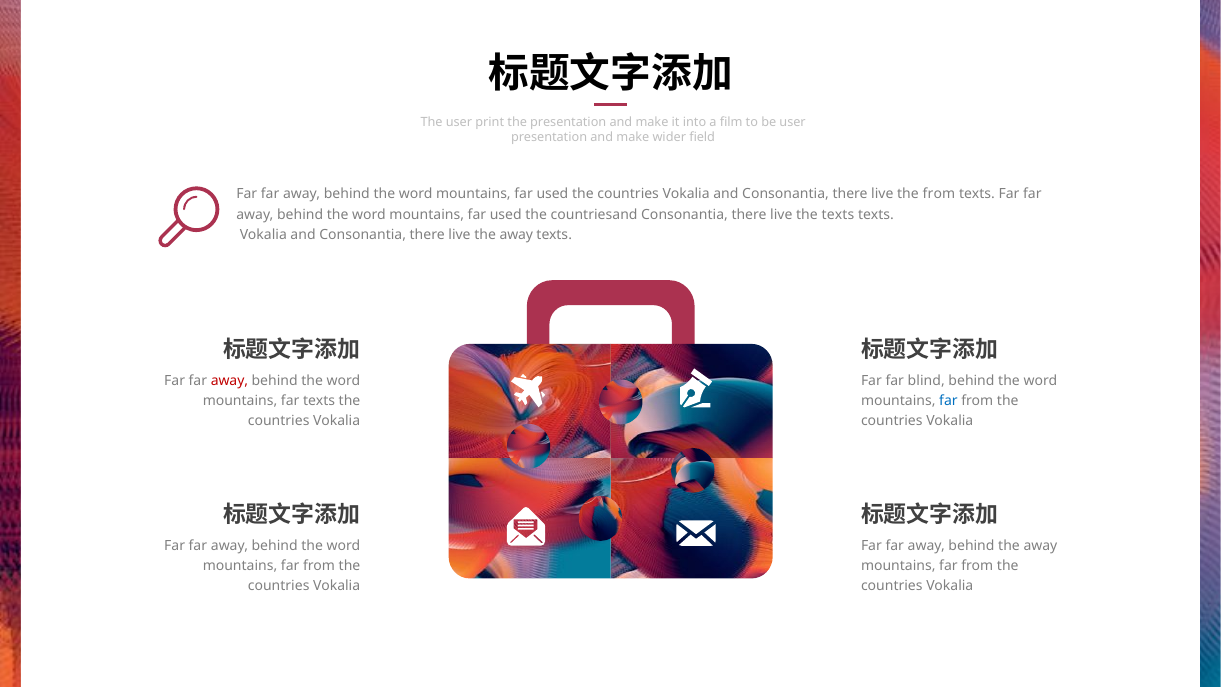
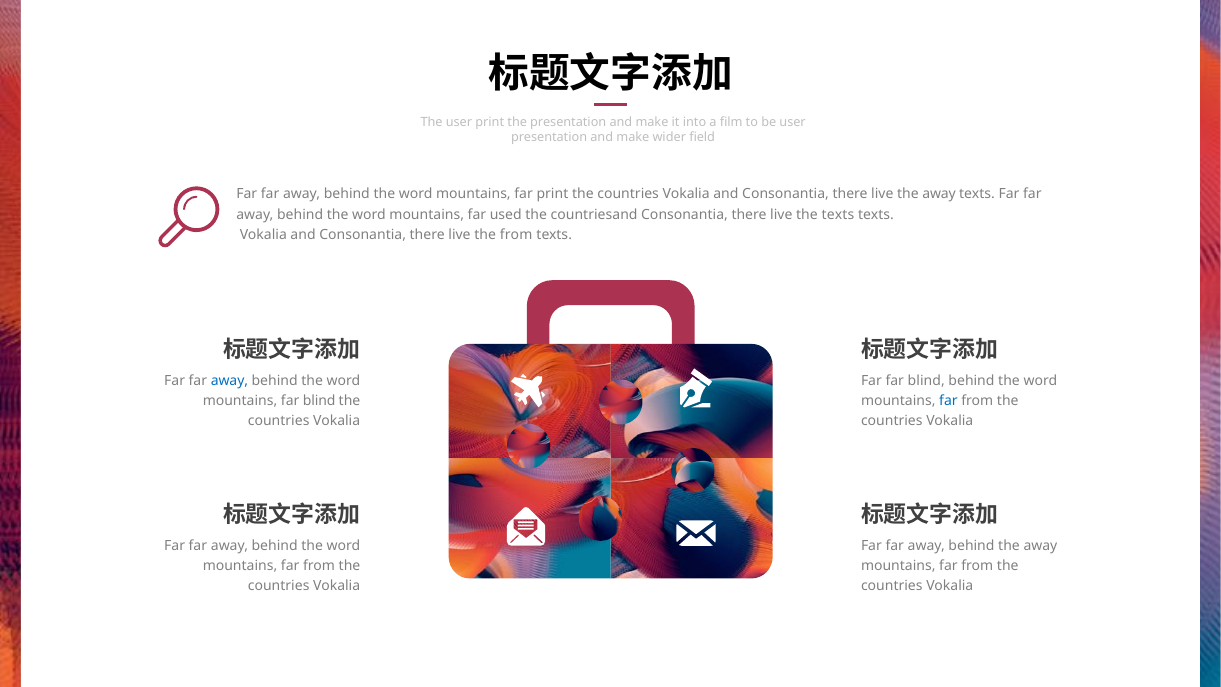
used: used -> print (552, 194)
live the from: from -> away (939, 194)
live the away: away -> from (516, 235)
away colour: red -> blue (229, 380)
mountains far texts: texts -> blind (319, 401)
